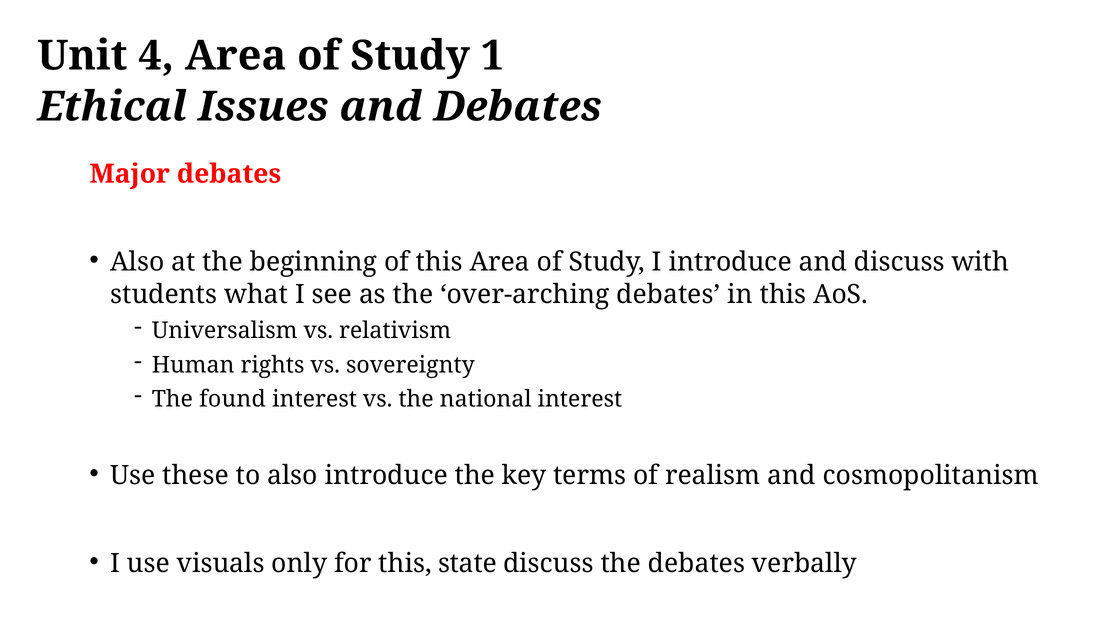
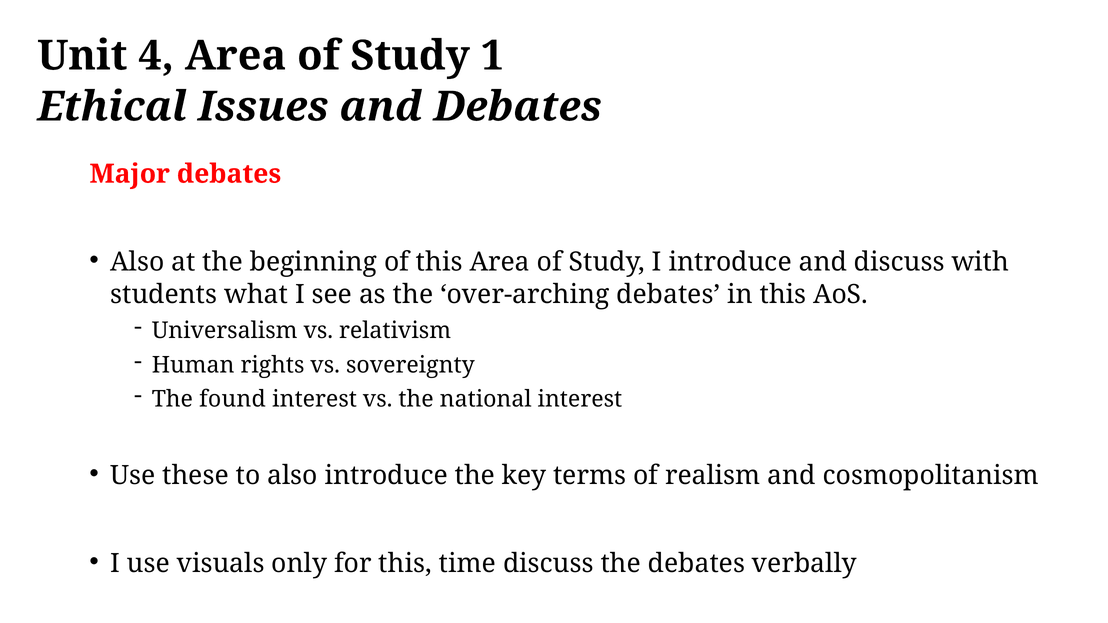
state: state -> time (467, 564)
